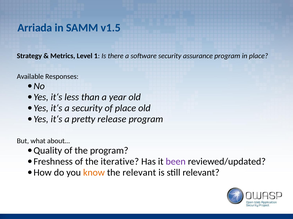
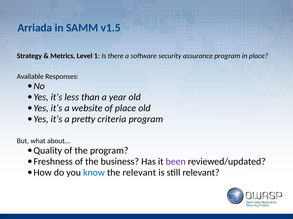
a security: security -> website (87, 108)
release: release -> criteria (112, 119)
iterative: iterative -> business (120, 162)
know colour: orange -> blue (94, 173)
